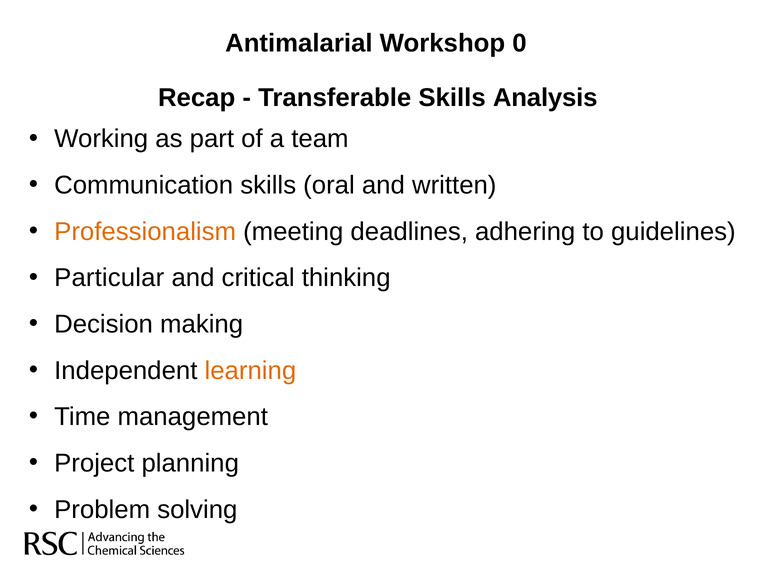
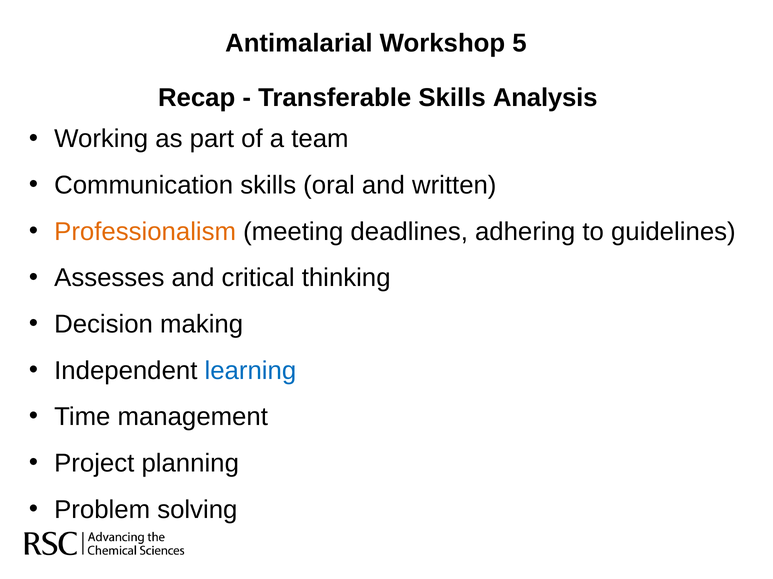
0: 0 -> 5 (519, 43)
Particular: Particular -> Assesses (109, 278)
learning colour: orange -> blue (250, 371)
